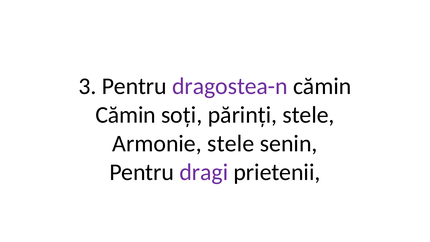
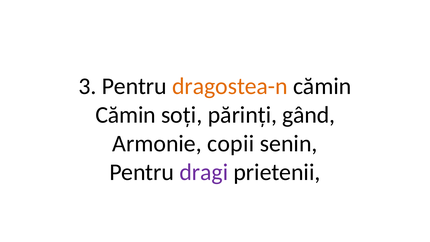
dragostea-n colour: purple -> orange (230, 86)
părinți stele: stele -> gând (309, 115)
Armonie stele: stele -> copii (231, 143)
